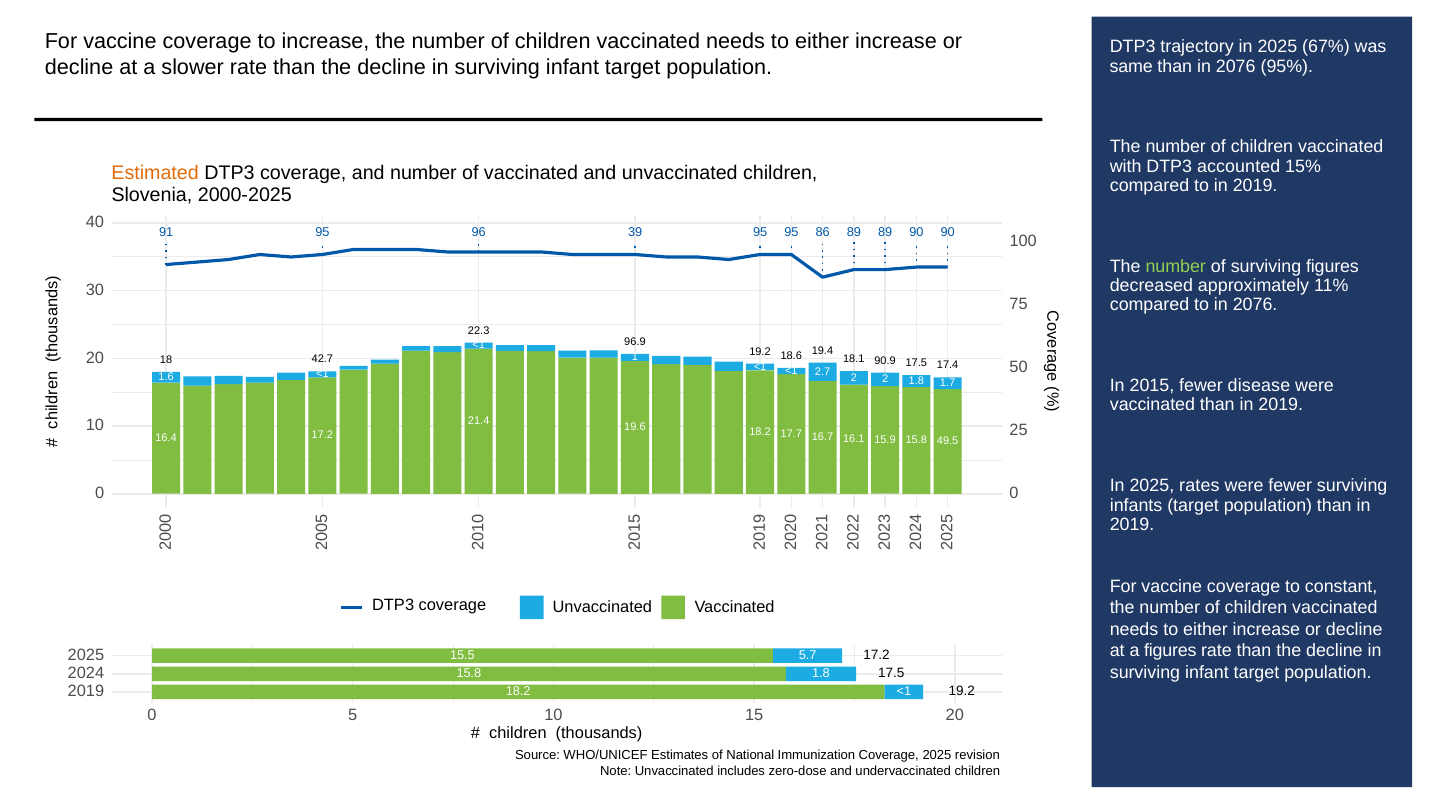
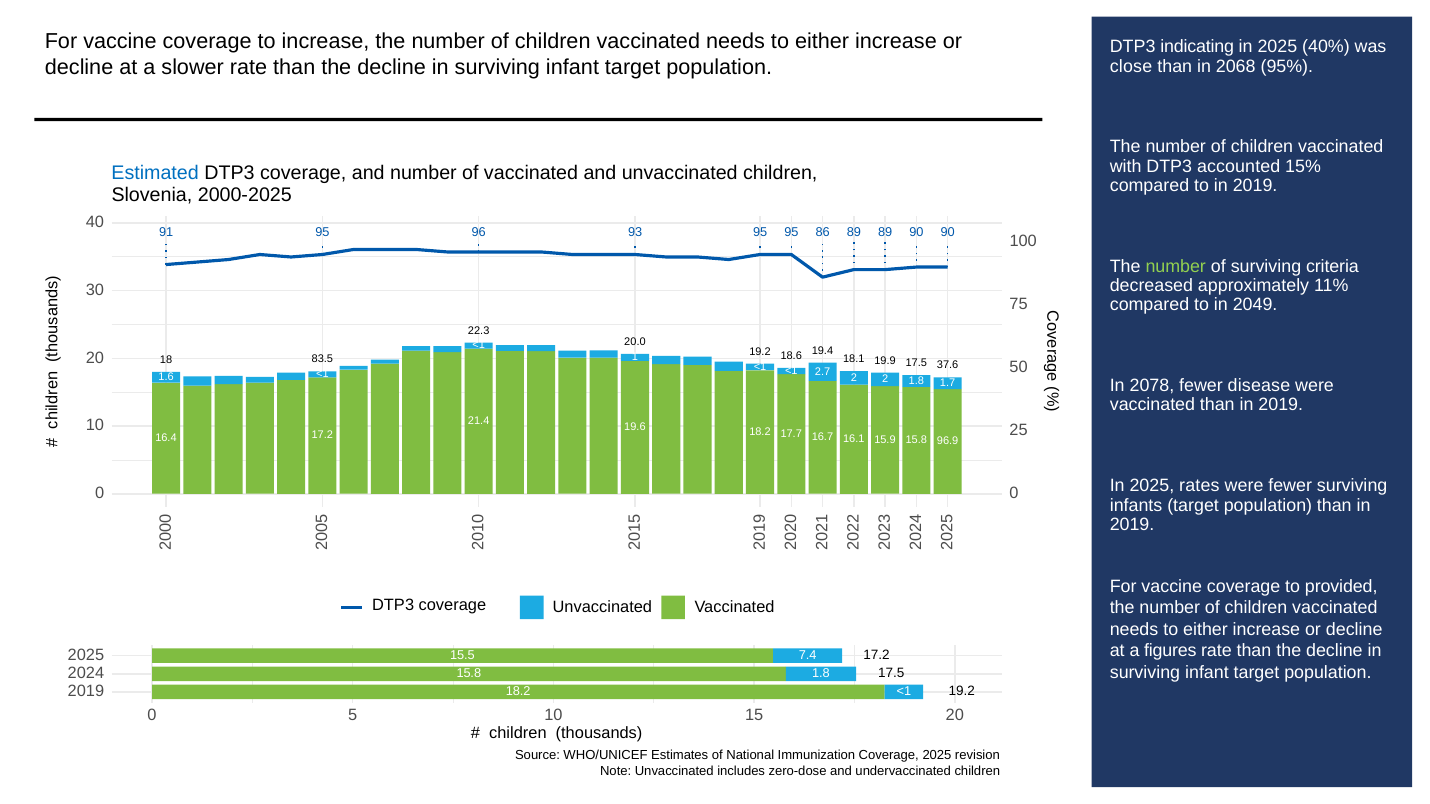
trajectory: trajectory -> indicating (1197, 47)
67%: 67% -> 40% (1326, 47)
same: same -> close (1131, 66)
than in 2076: 2076 -> 2068 (1236, 66)
Estimated colour: orange -> blue (155, 173)
39: 39 -> 93 (635, 232)
surviving figures: figures -> criteria (1332, 267)
to in 2076: 2076 -> 2049 (1255, 305)
96.9: 96.9 -> 20.0 (635, 342)
90.9: 90.9 -> 19.9 (885, 361)
17.4: 17.4 -> 37.6 (948, 365)
42.7: 42.7 -> 83.5 (322, 359)
2015: 2015 -> 2078 (1152, 386)
49.5: 49.5 -> 96.9 (948, 441)
constant: constant -> provided (1341, 587)
5.7: 5.7 -> 7.4 (808, 655)
